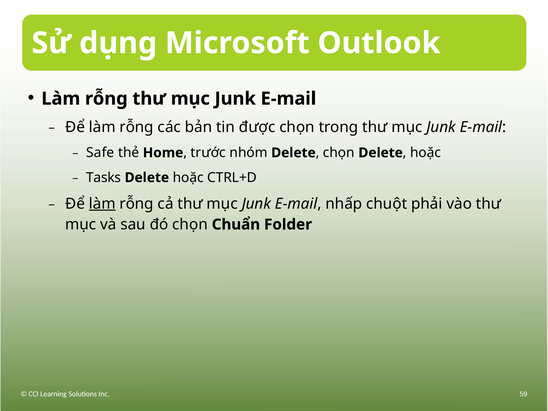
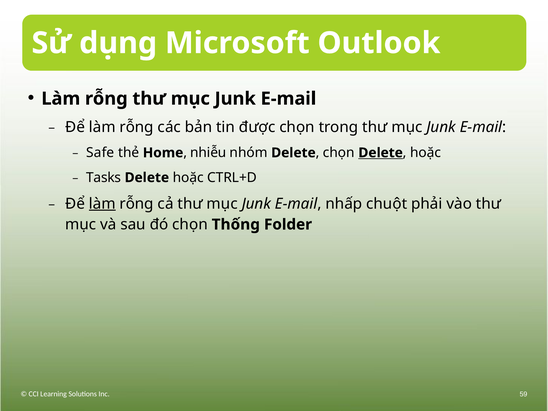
trước: trước -> nhiễu (208, 153)
Delete underline: none -> present (381, 153)
Chuẩn: Chuẩn -> Thống (236, 224)
